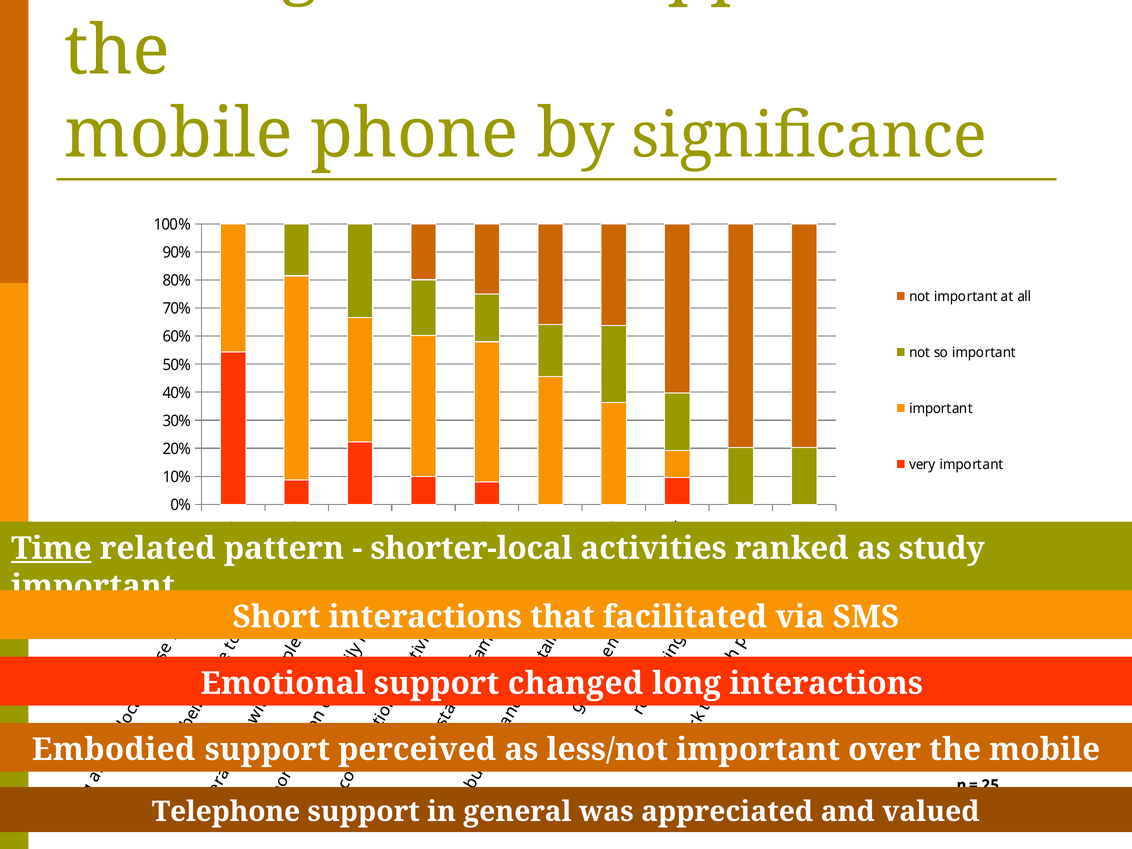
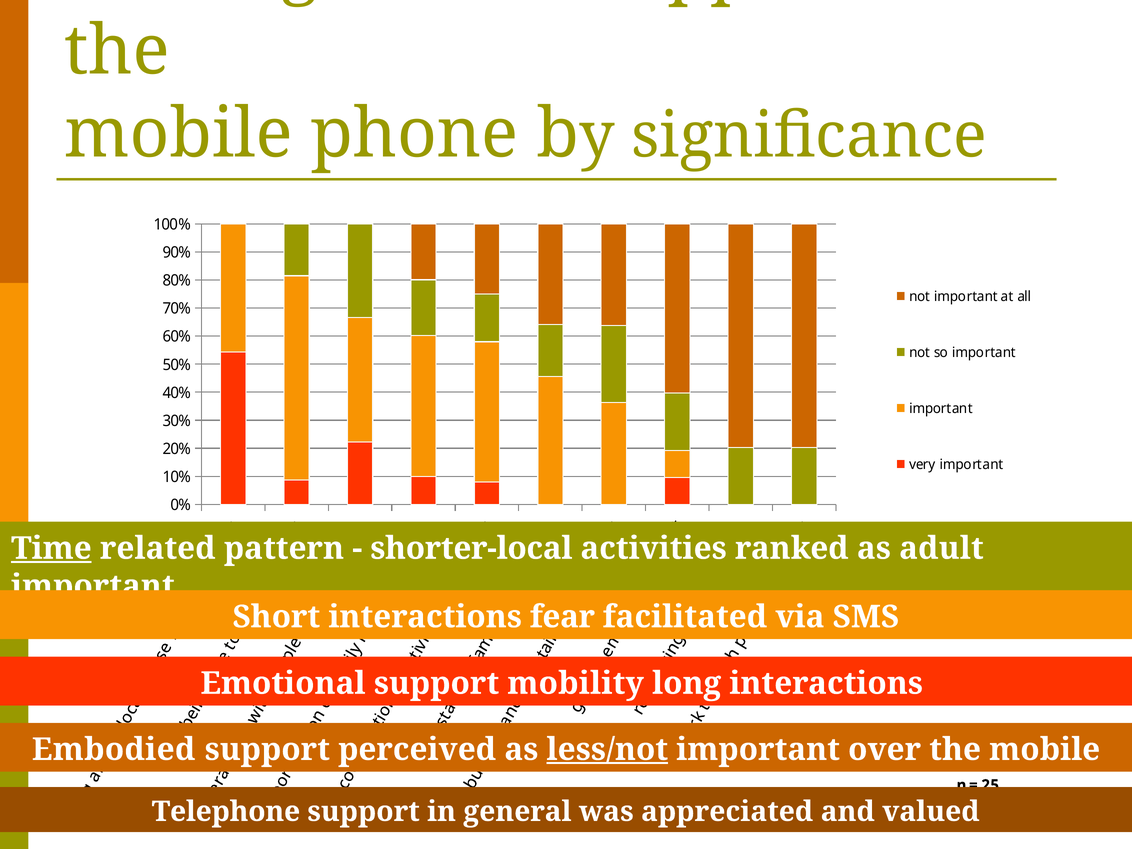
study: study -> adult (941, 548)
that: that -> fear (562, 617)
changed: changed -> mobility (576, 683)
less/not underline: none -> present (607, 750)
